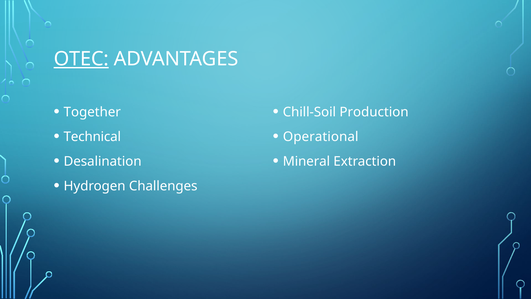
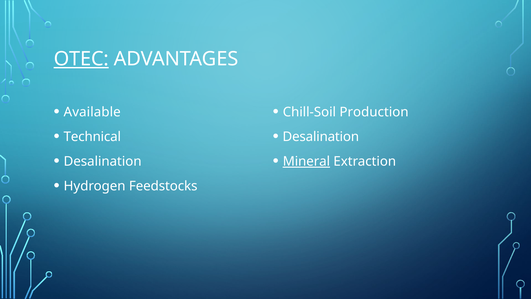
Together: Together -> Available (92, 112)
Operational: Operational -> Desalination (321, 137)
Mineral underline: none -> present (306, 161)
Challenges: Challenges -> Feedstocks (163, 186)
